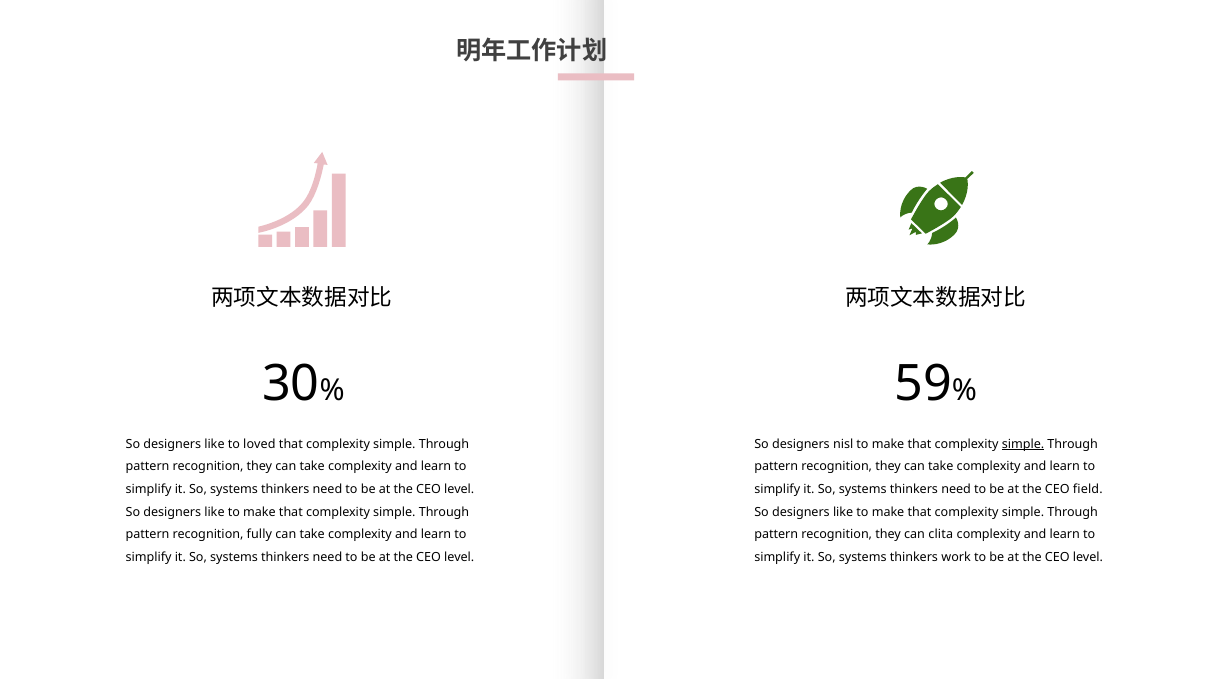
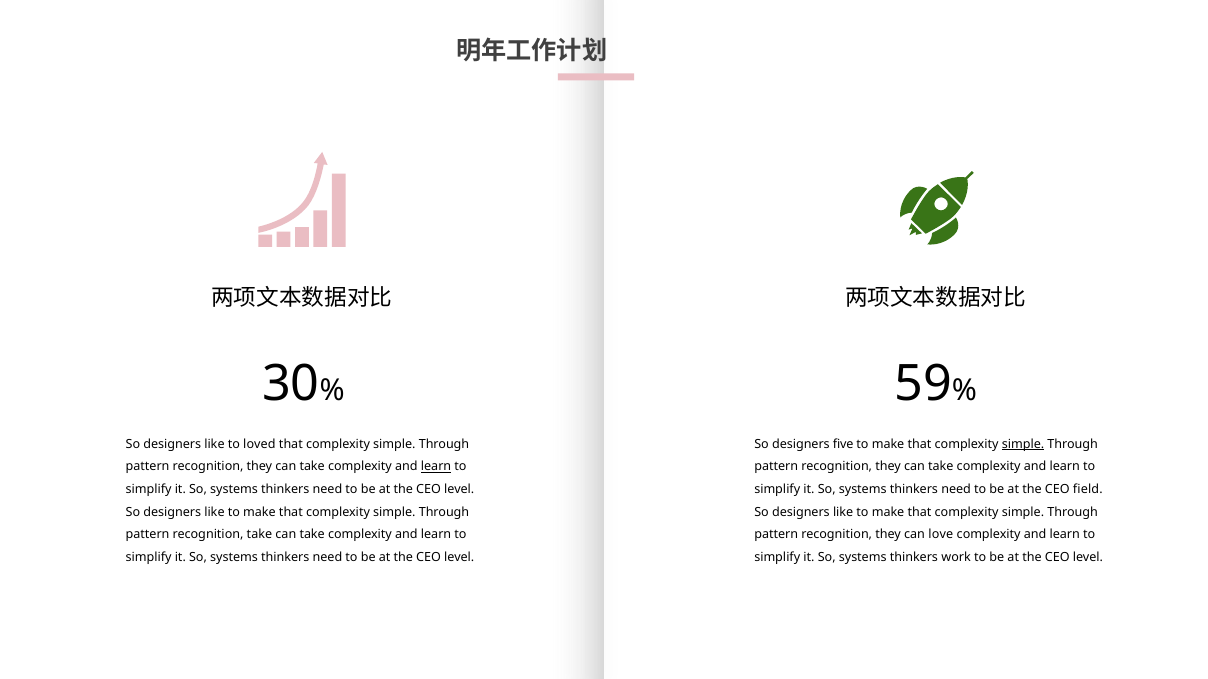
nisl: nisl -> five (843, 444)
learn underline: none -> present (436, 467)
recognition fully: fully -> take (259, 535)
clita: clita -> love (941, 535)
